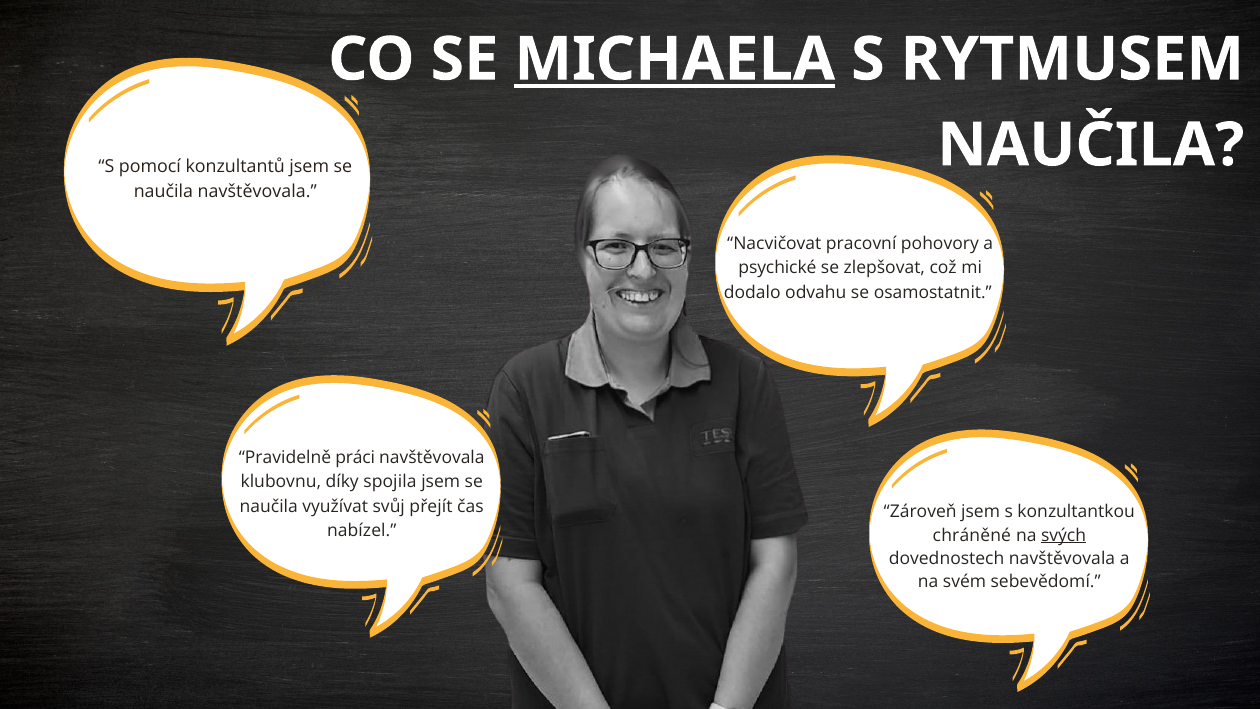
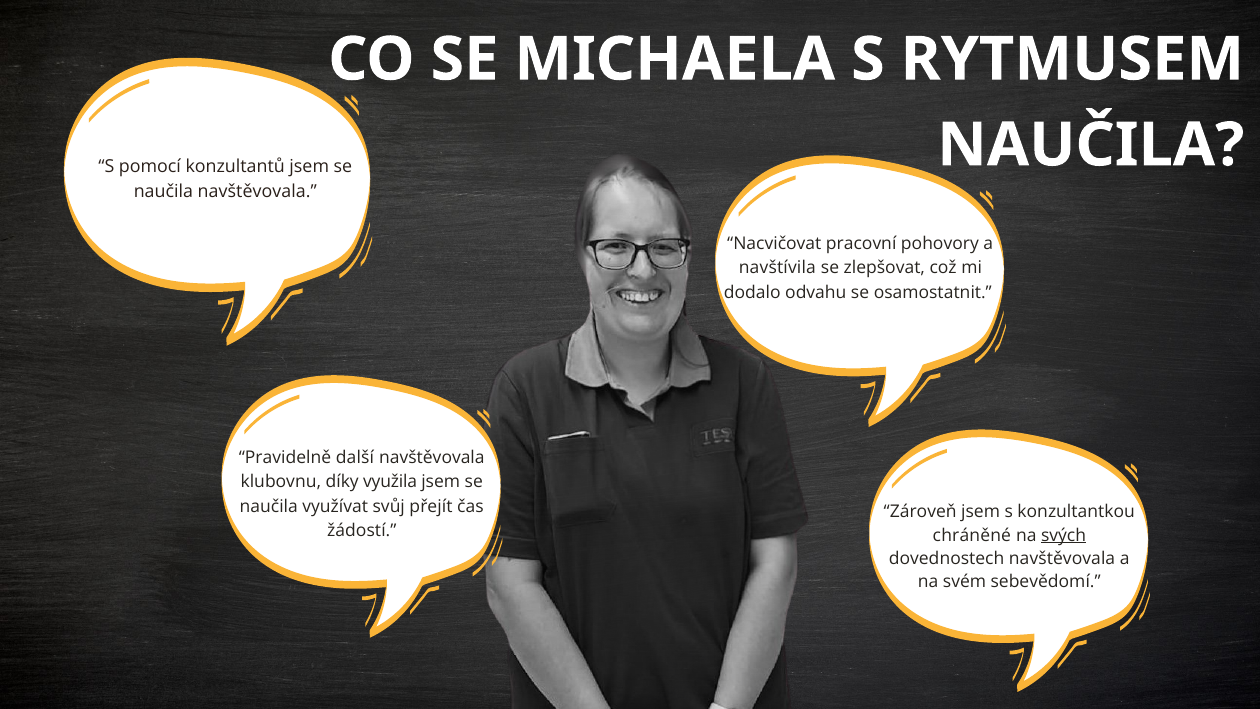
MICHAELA underline: present -> none (675, 59)
psychické: psychické -> navštívila (777, 268)
práci: práci -> další (355, 457)
spojila: spojila -> využila (390, 482)
nabízel: nabízel -> žádostí (362, 531)
